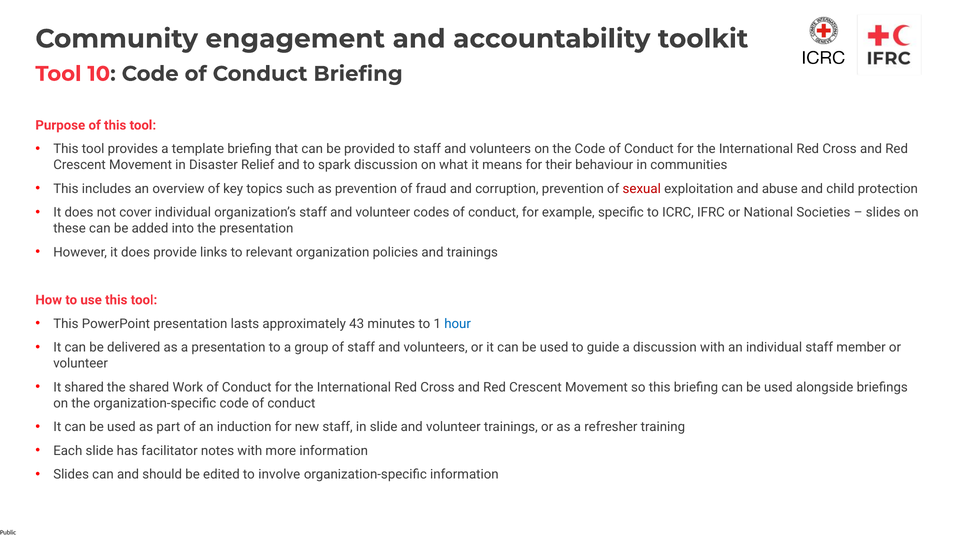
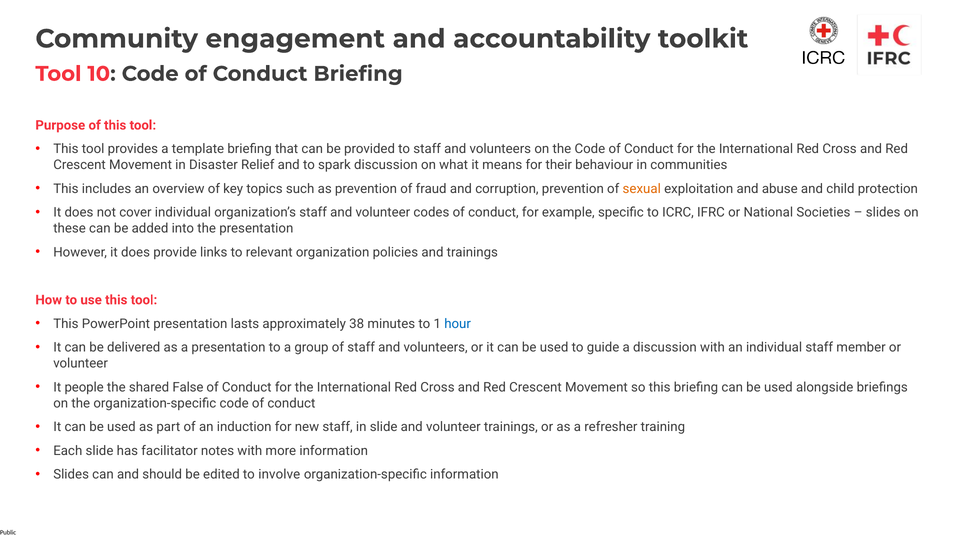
sexual colour: red -> orange (642, 189)
43: 43 -> 38 (357, 324)
It shared: shared -> people (84, 388)
Work: Work -> False (188, 388)
